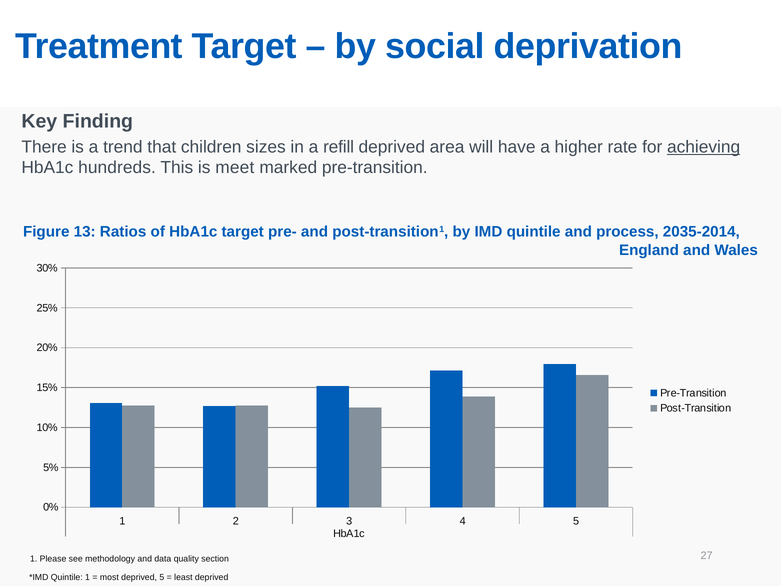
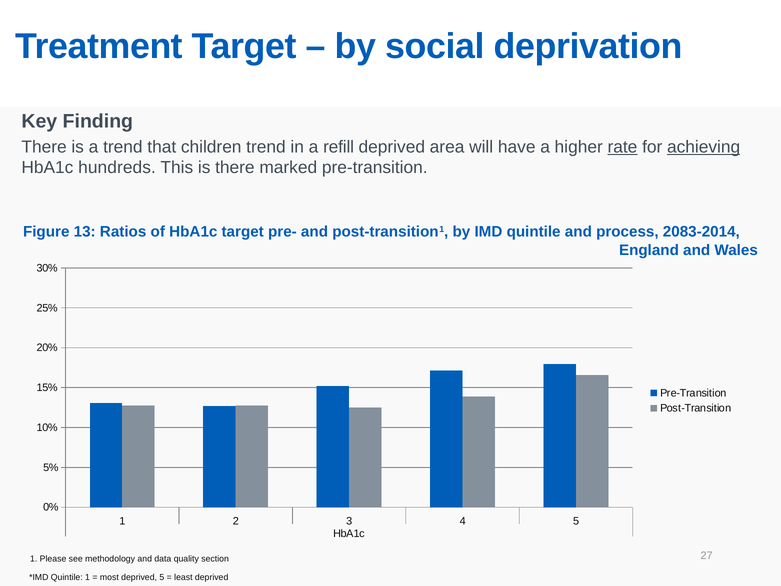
children sizes: sizes -> trend (266, 147)
rate underline: none -> present (622, 147)
is meet: meet -> there (235, 168)
2035-2014: 2035-2014 -> 2083-2014 (701, 232)
